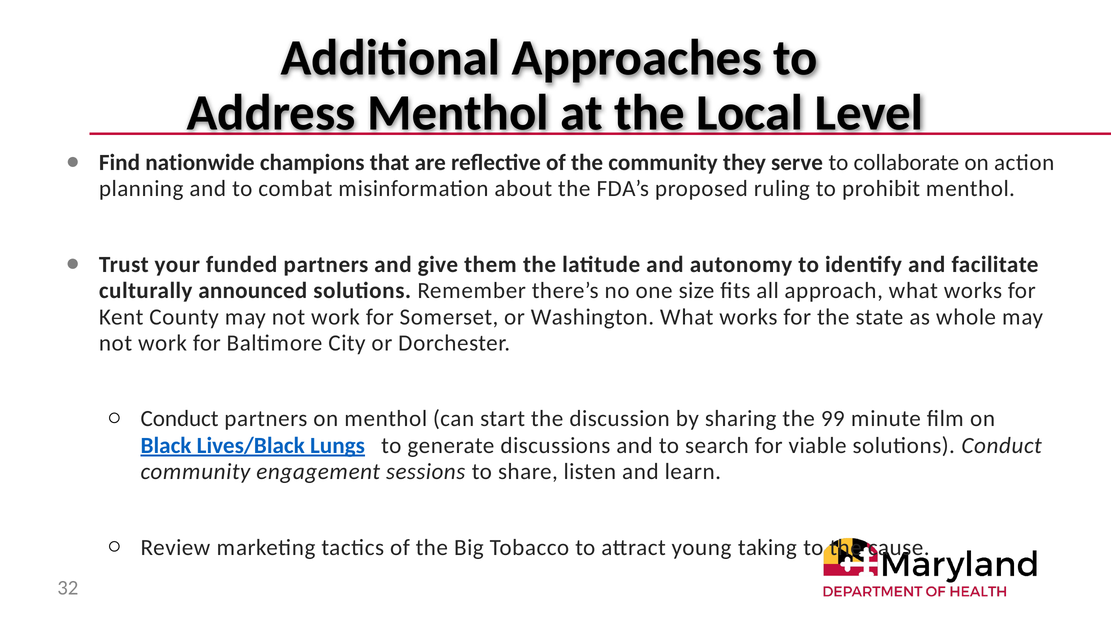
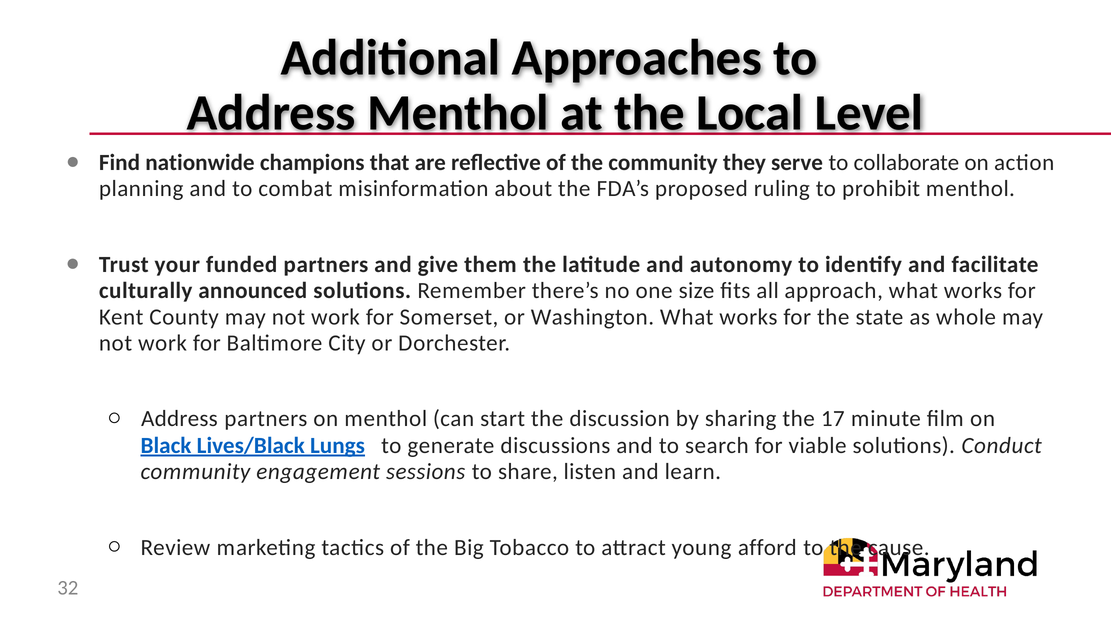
Conduct: Conduct -> Address (179, 419)
99: 99 -> 17 (833, 419)
taking: taking -> afford (767, 547)
